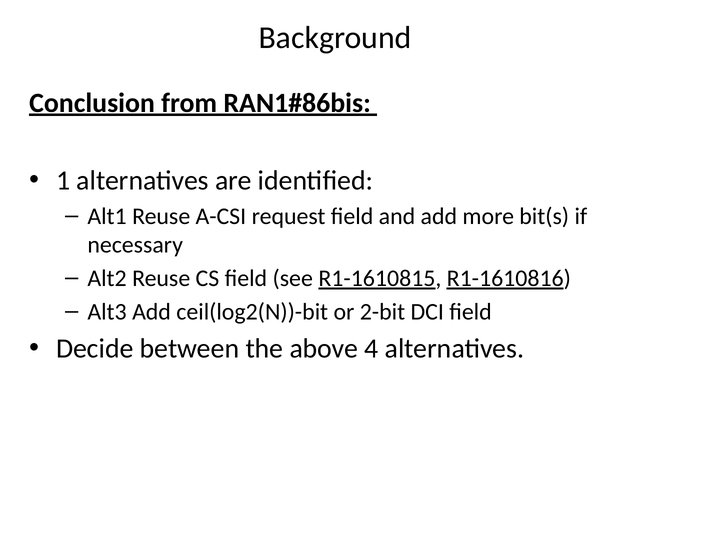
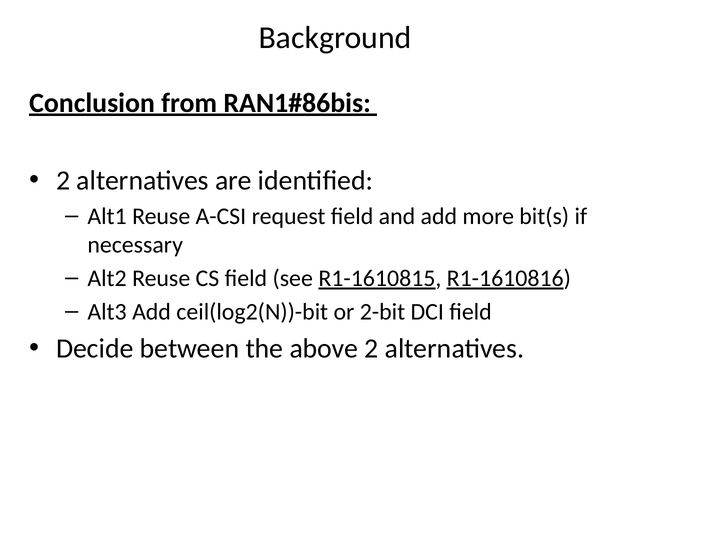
1: 1 -> 2 (63, 181)
above 4: 4 -> 2 (371, 349)
